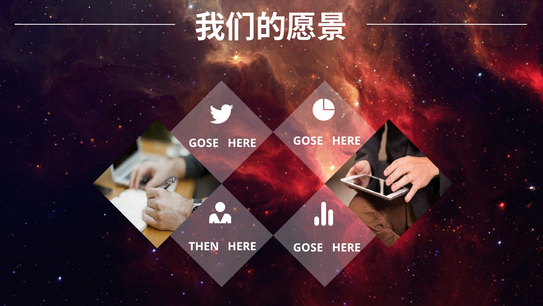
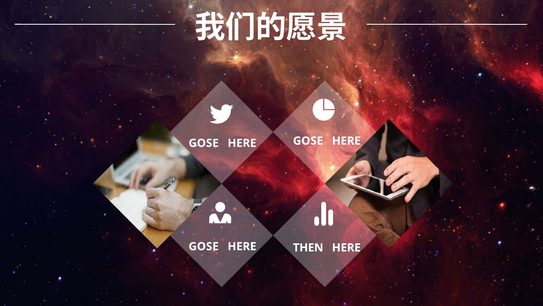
THEN: THEN -> GOSE (204, 246)
GOSE: GOSE -> THEN (308, 247)
